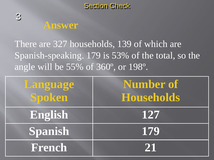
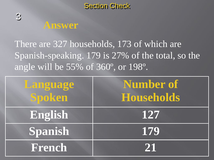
139: 139 -> 173 (124, 44)
53%: 53% -> 27% (121, 56)
